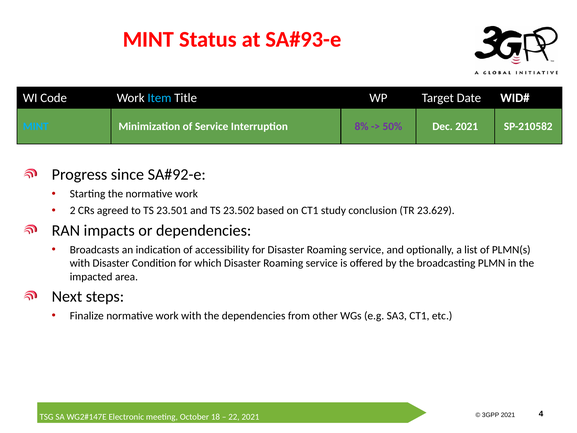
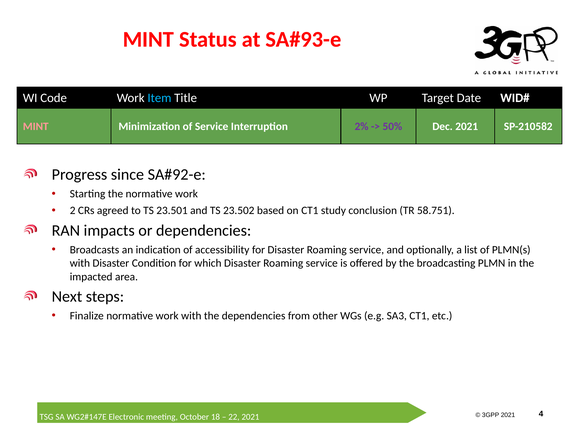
MINT colour: light blue -> pink (36, 126)
8%: 8% -> 2% (362, 126)
23.629: 23.629 -> 58.751 (436, 210)
